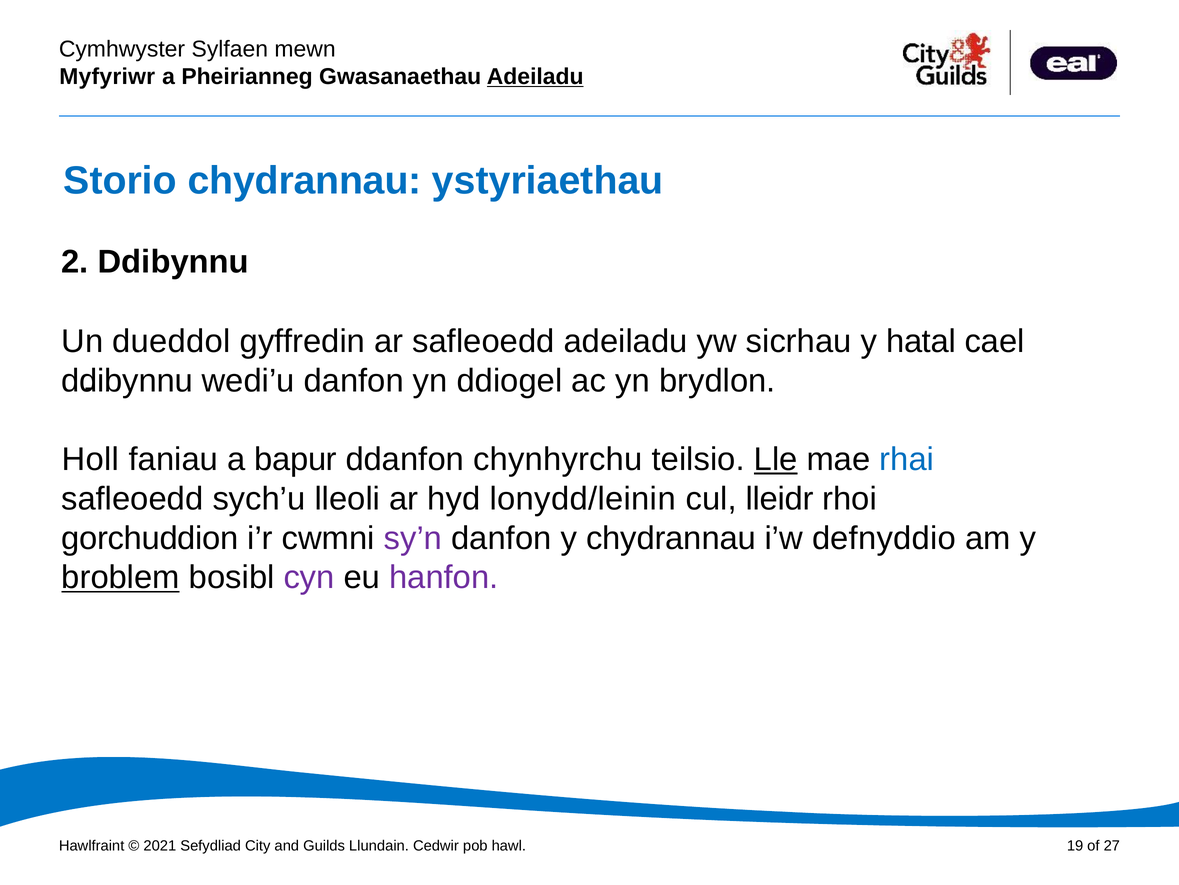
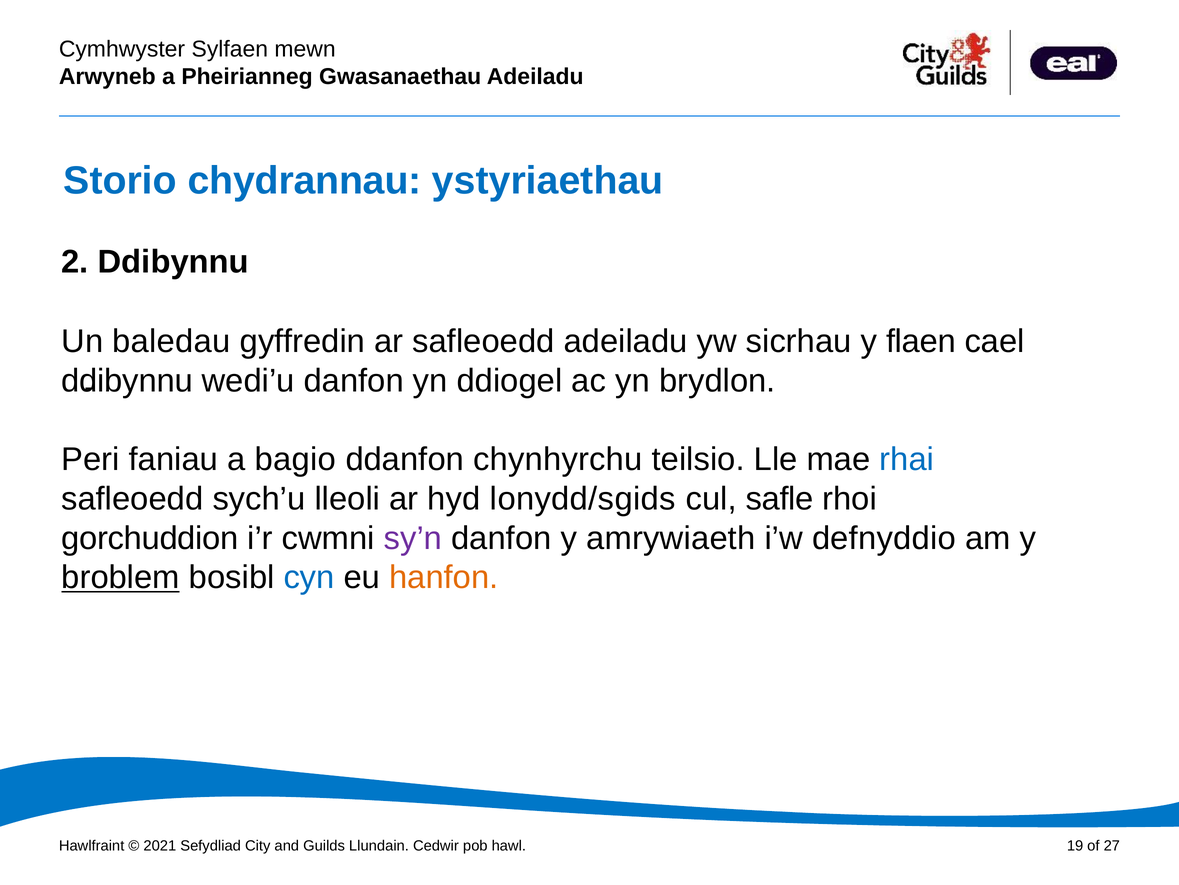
Myfyriwr: Myfyriwr -> Arwyneb (107, 77)
Adeiladu underline: present -> none (535, 77)
dueddol: dueddol -> baledau (171, 341)
hatal: hatal -> flaen (921, 341)
Holl: Holl -> Peri (90, 459)
bapur: bapur -> bagio (295, 459)
Lle underline: present -> none (776, 459)
lonydd/leinin: lonydd/leinin -> lonydd/sgids (583, 499)
lleidr: lleidr -> safle (780, 499)
y chydrannau: chydrannau -> amrywiaeth (671, 538)
cyn colour: purple -> blue (309, 577)
hanfon colour: purple -> orange (444, 577)
